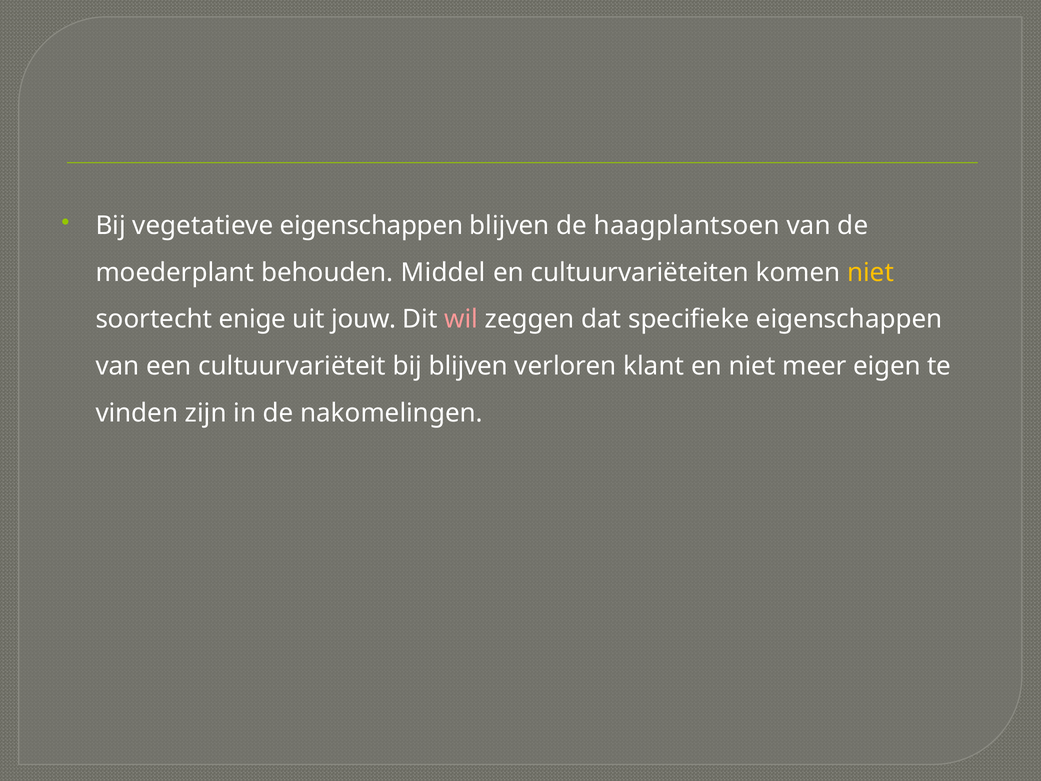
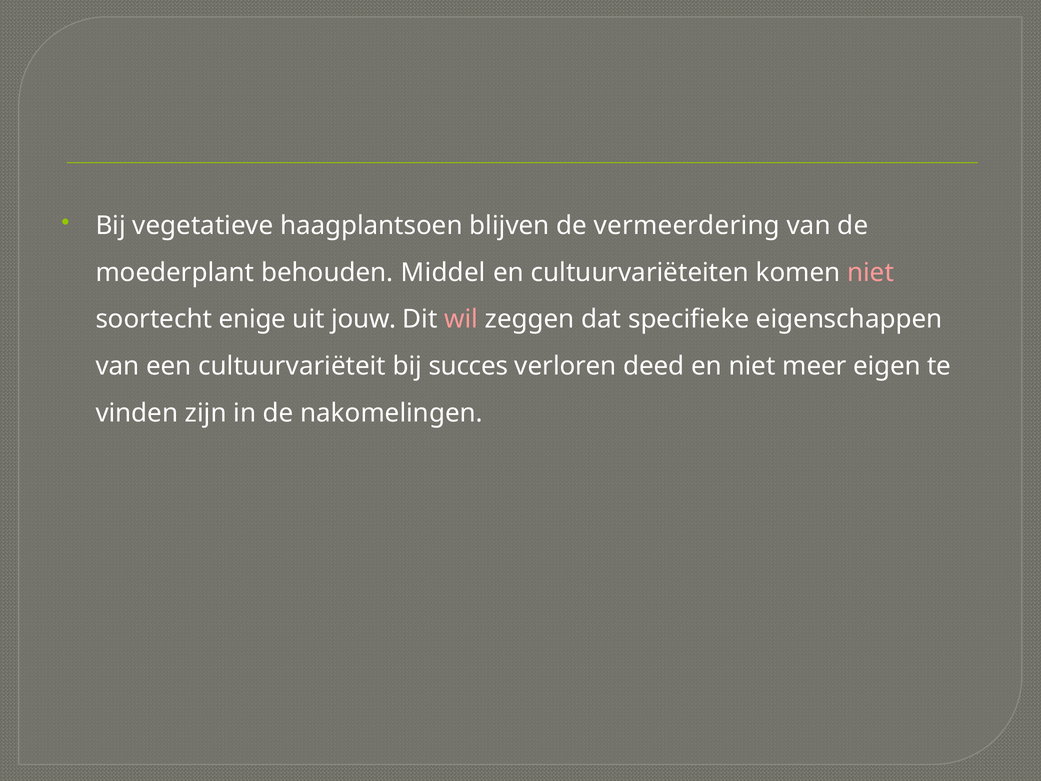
vegetatieve eigenschappen: eigenschappen -> haagplantsoen (371, 226)
haagplantsoen: haagplantsoen -> vermeerdering (687, 226)
niet colour: yellow -> pink (871, 272)
bij blijven: blijven -> succes (468, 366)
klant: klant -> deed (654, 366)
